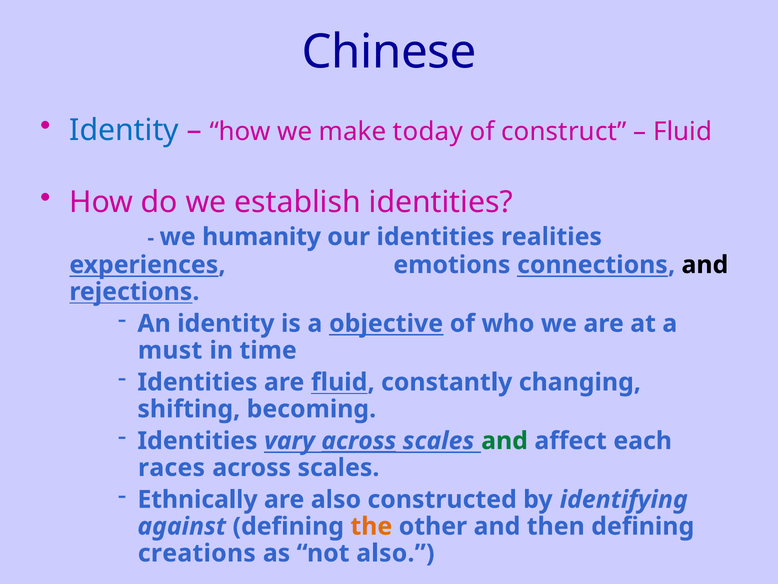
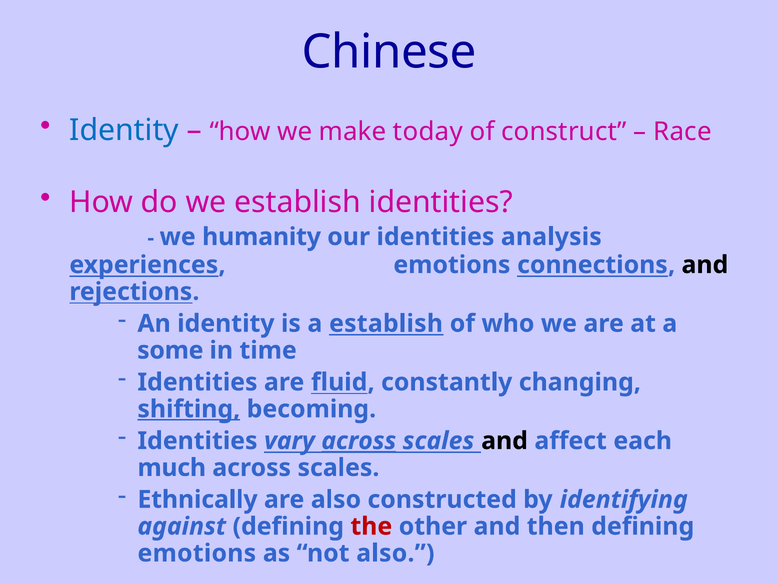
Fluid: Fluid -> Race (682, 132)
realities: realities -> analysis (551, 237)
a objective: objective -> establish (386, 323)
must: must -> some (170, 350)
shifting underline: none -> present (189, 409)
and colour: green -> black (505, 441)
races: races -> much (172, 467)
the colour: orange -> red (371, 526)
creations: creations -> emotions (197, 553)
